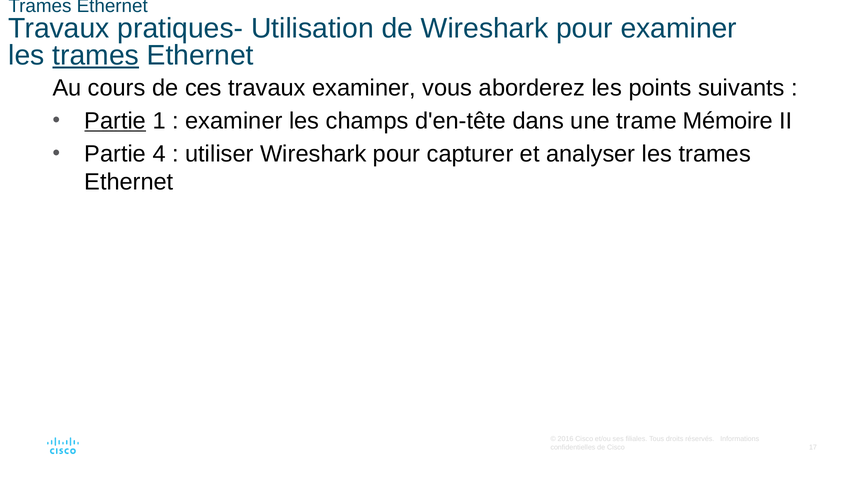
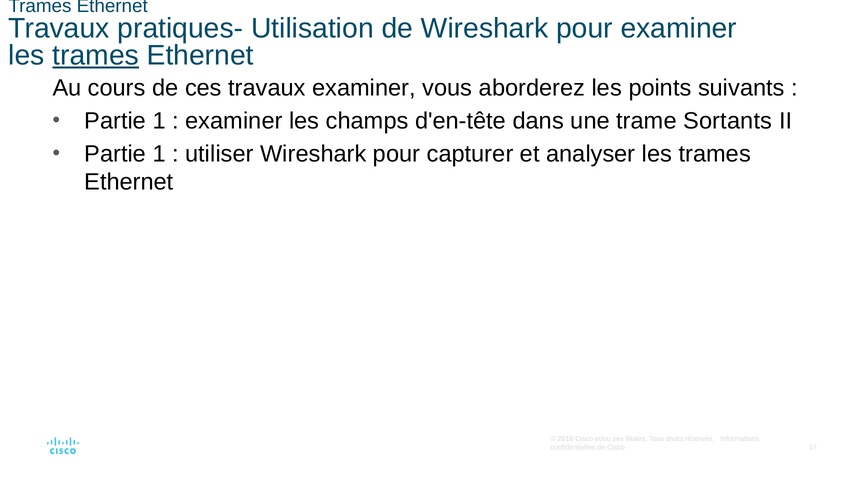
Partie underline: present -> none (115, 121)
Mémoire: Mémoire -> Sortants (728, 121)
4: 4 -> 1 (159, 154)
